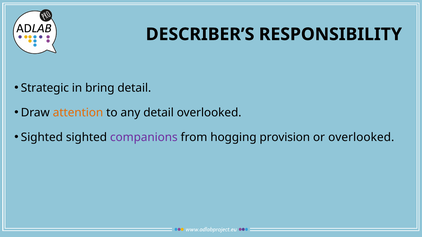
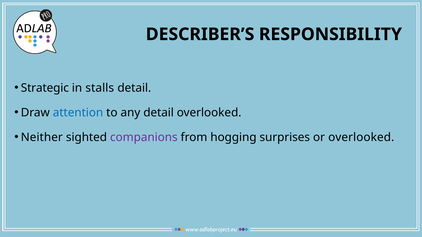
bring: bring -> stalls (100, 88)
attention colour: orange -> blue (78, 113)
Sighted: Sighted -> Neither (42, 138)
provision: provision -> surprises (285, 138)
